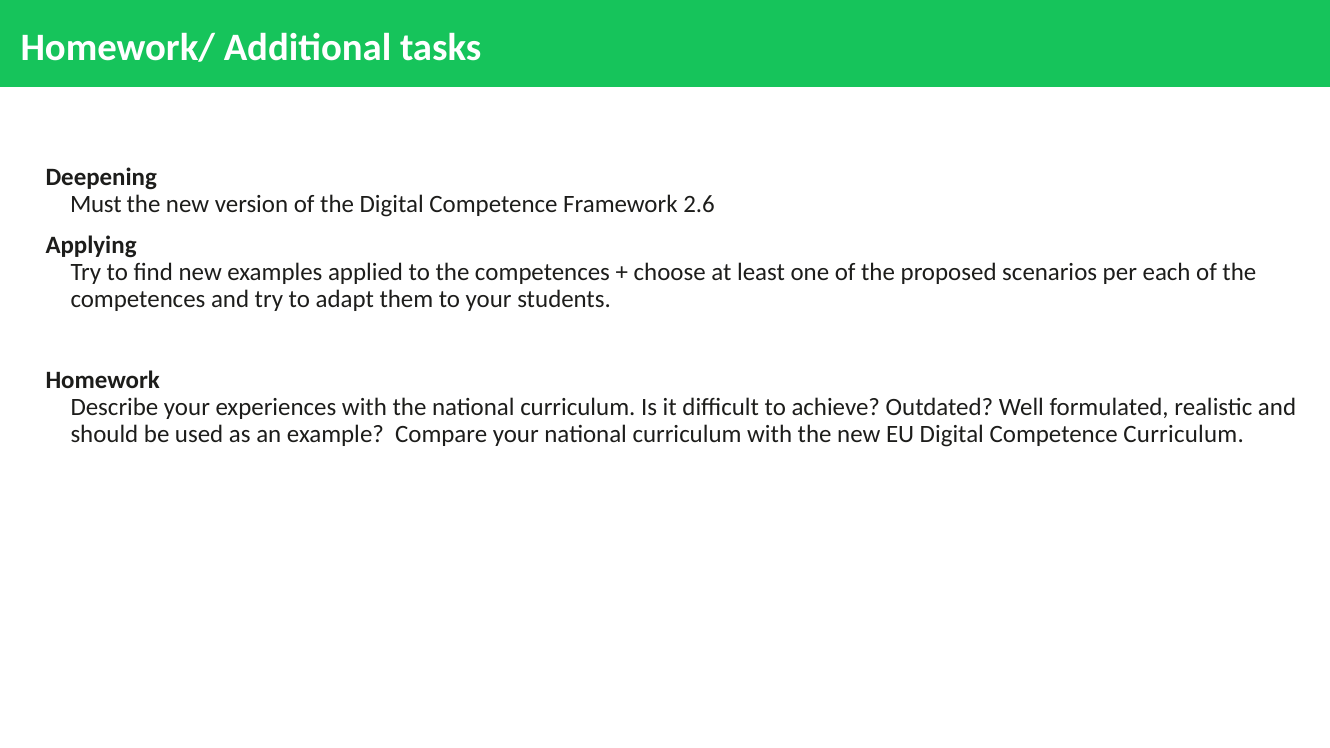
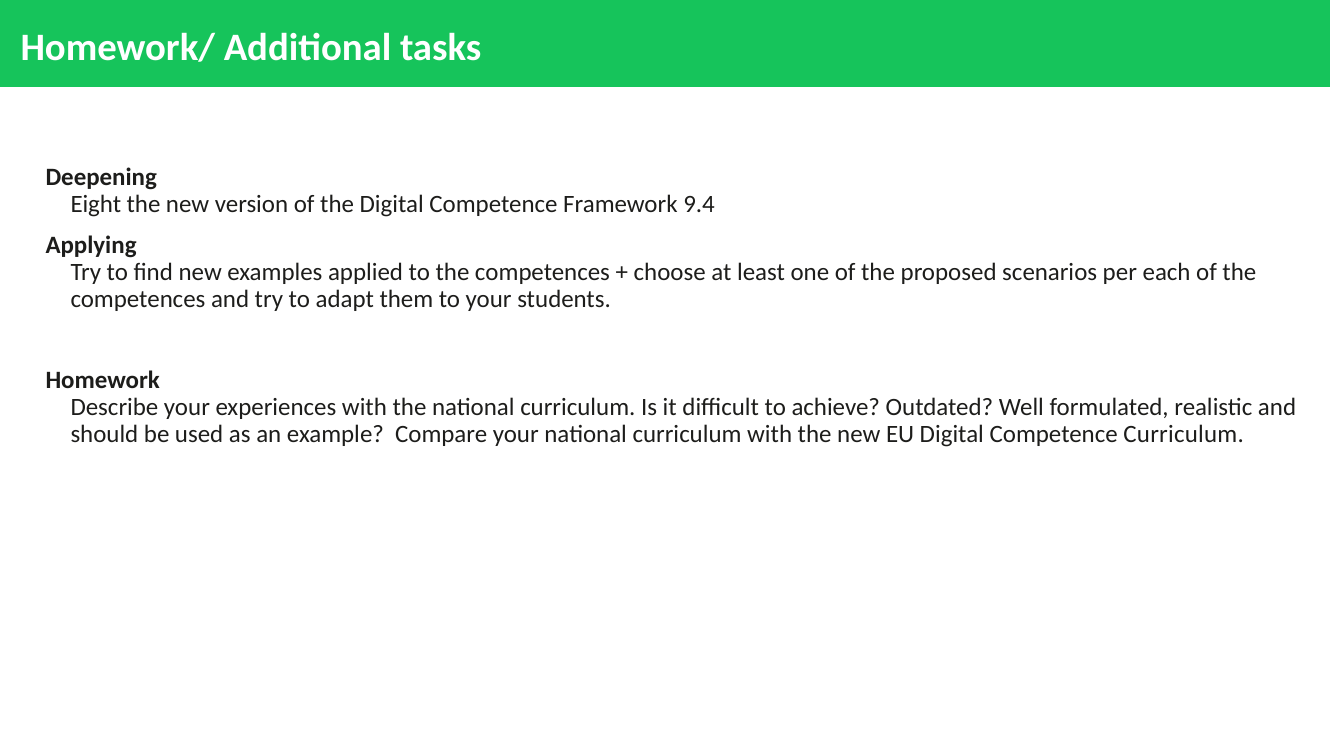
Must: Must -> Eight (96, 204)
2.6: 2.6 -> 9.4 (699, 204)
